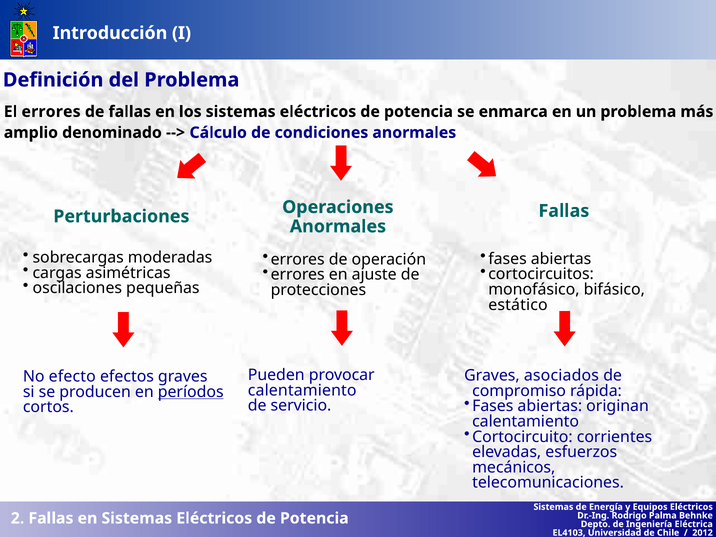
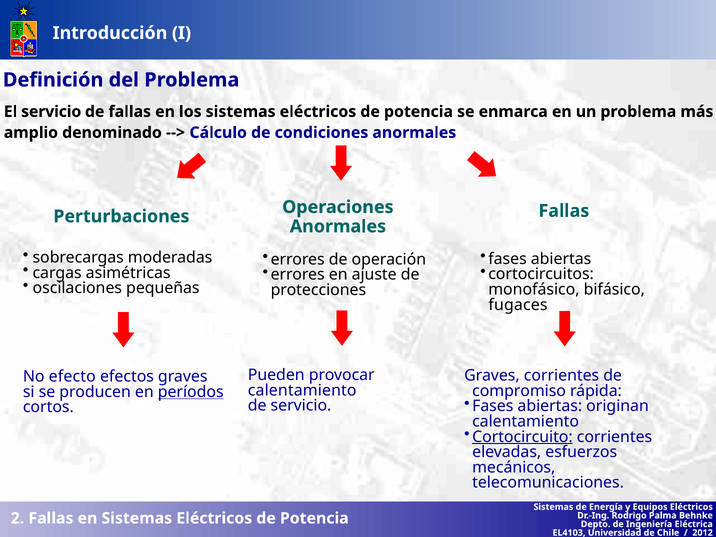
El errores: errores -> servicio (51, 112)
estático: estático -> fugaces (518, 305)
Graves asociados: asociados -> corrientes (562, 376)
Cortocircuito underline: none -> present (522, 437)
